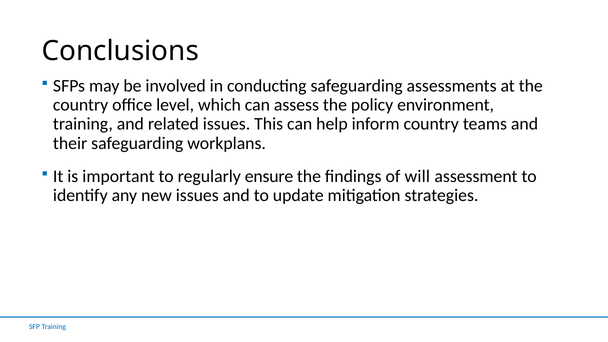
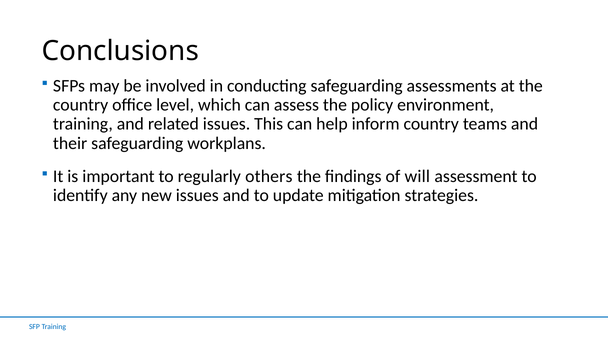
ensure: ensure -> others (269, 176)
